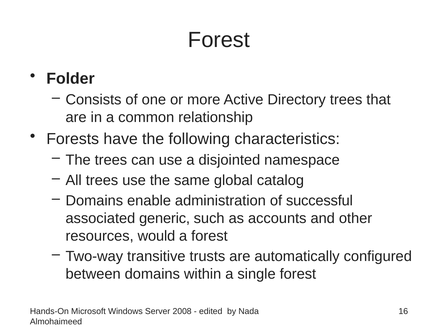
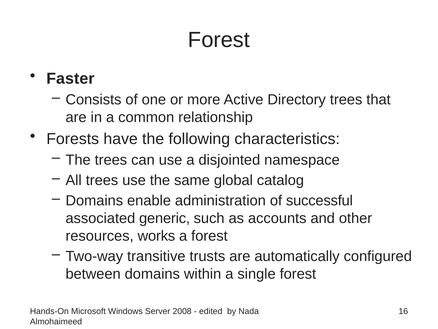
Folder: Folder -> Faster (70, 78)
would: would -> works (156, 236)
